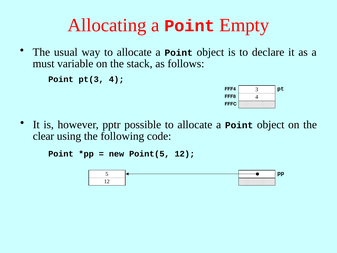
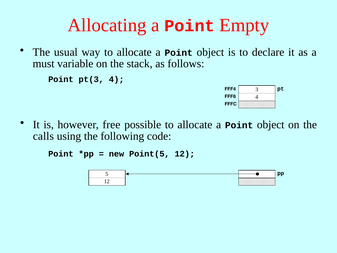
pptr: pptr -> free (111, 124)
clear: clear -> calls (43, 136)
